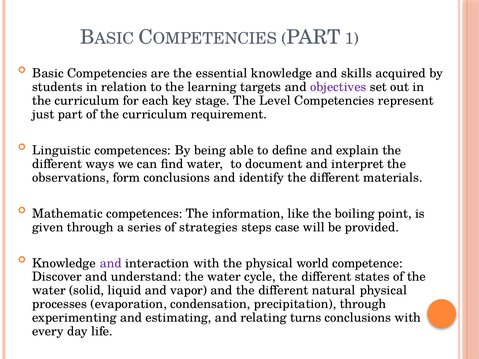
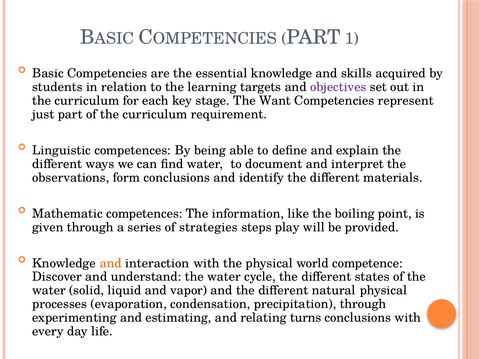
Level: Level -> Want (275, 101)
case: case -> play (287, 227)
and colour: purple -> orange (111, 263)
